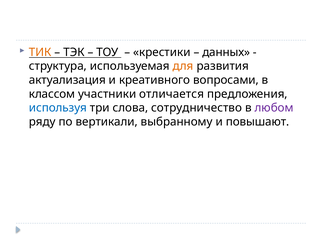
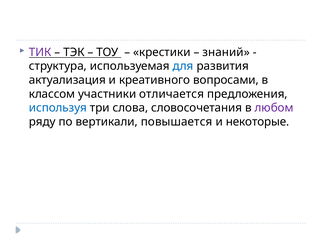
ТИК colour: orange -> purple (40, 52)
данных: данных -> знаний (226, 52)
для colour: orange -> blue (183, 66)
сотрудничество: сотрудничество -> словосочетания (197, 108)
выбранному: выбранному -> повышается (177, 122)
повышают: повышают -> некоторые (258, 122)
